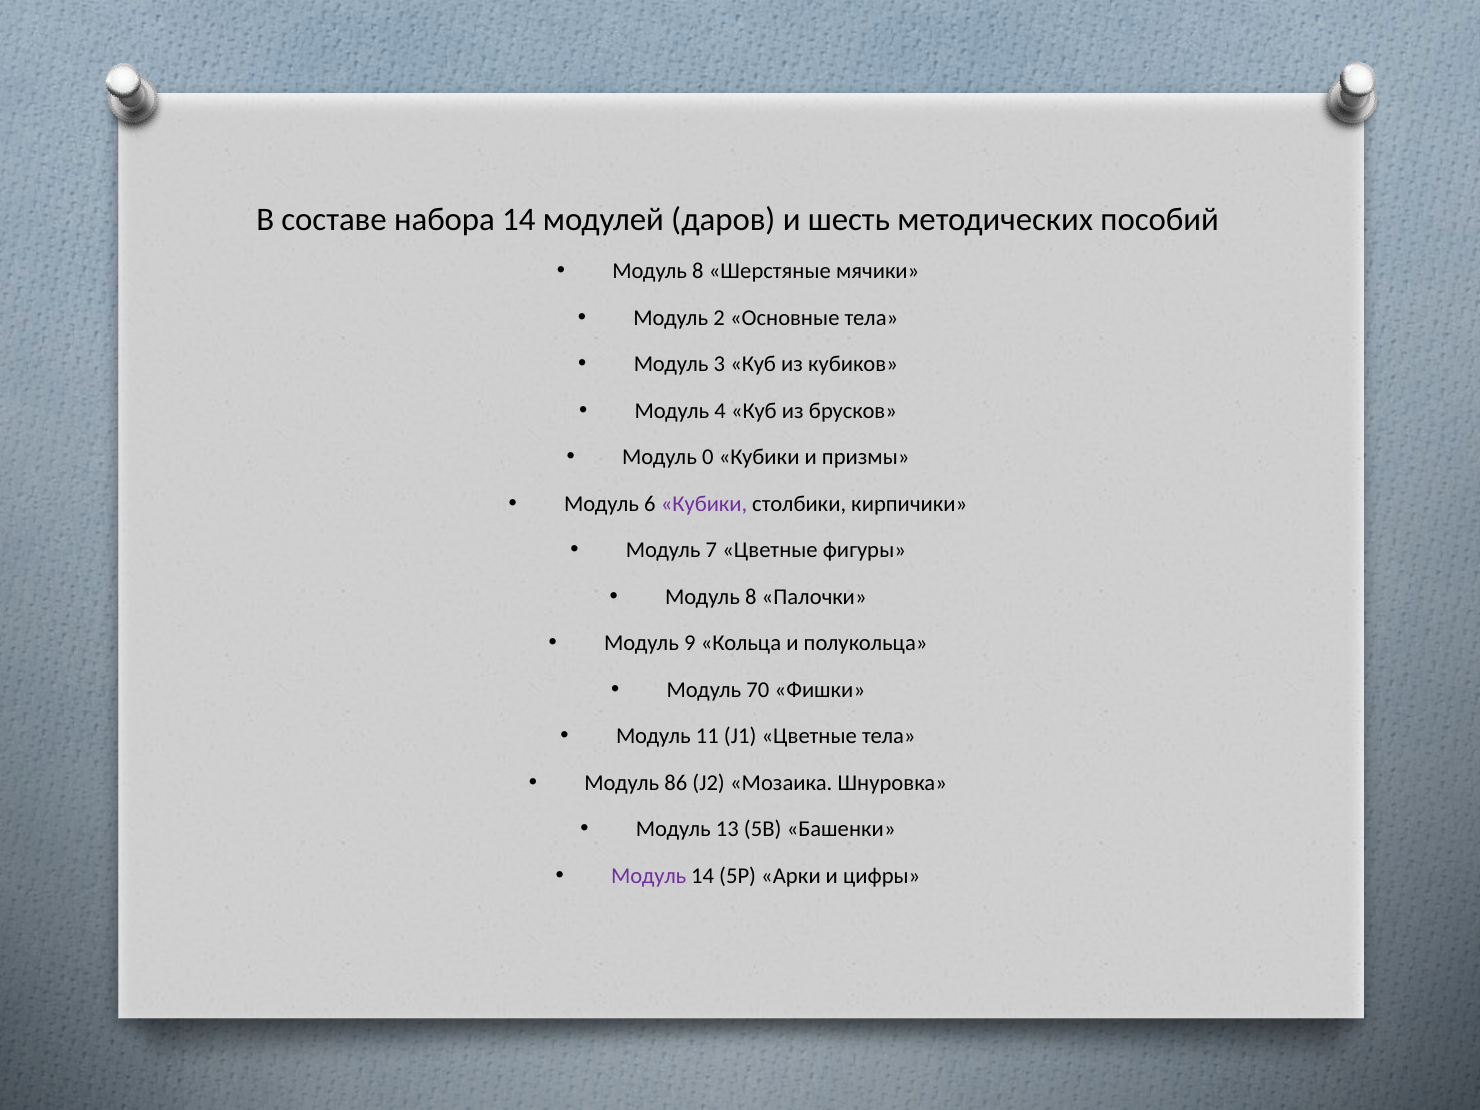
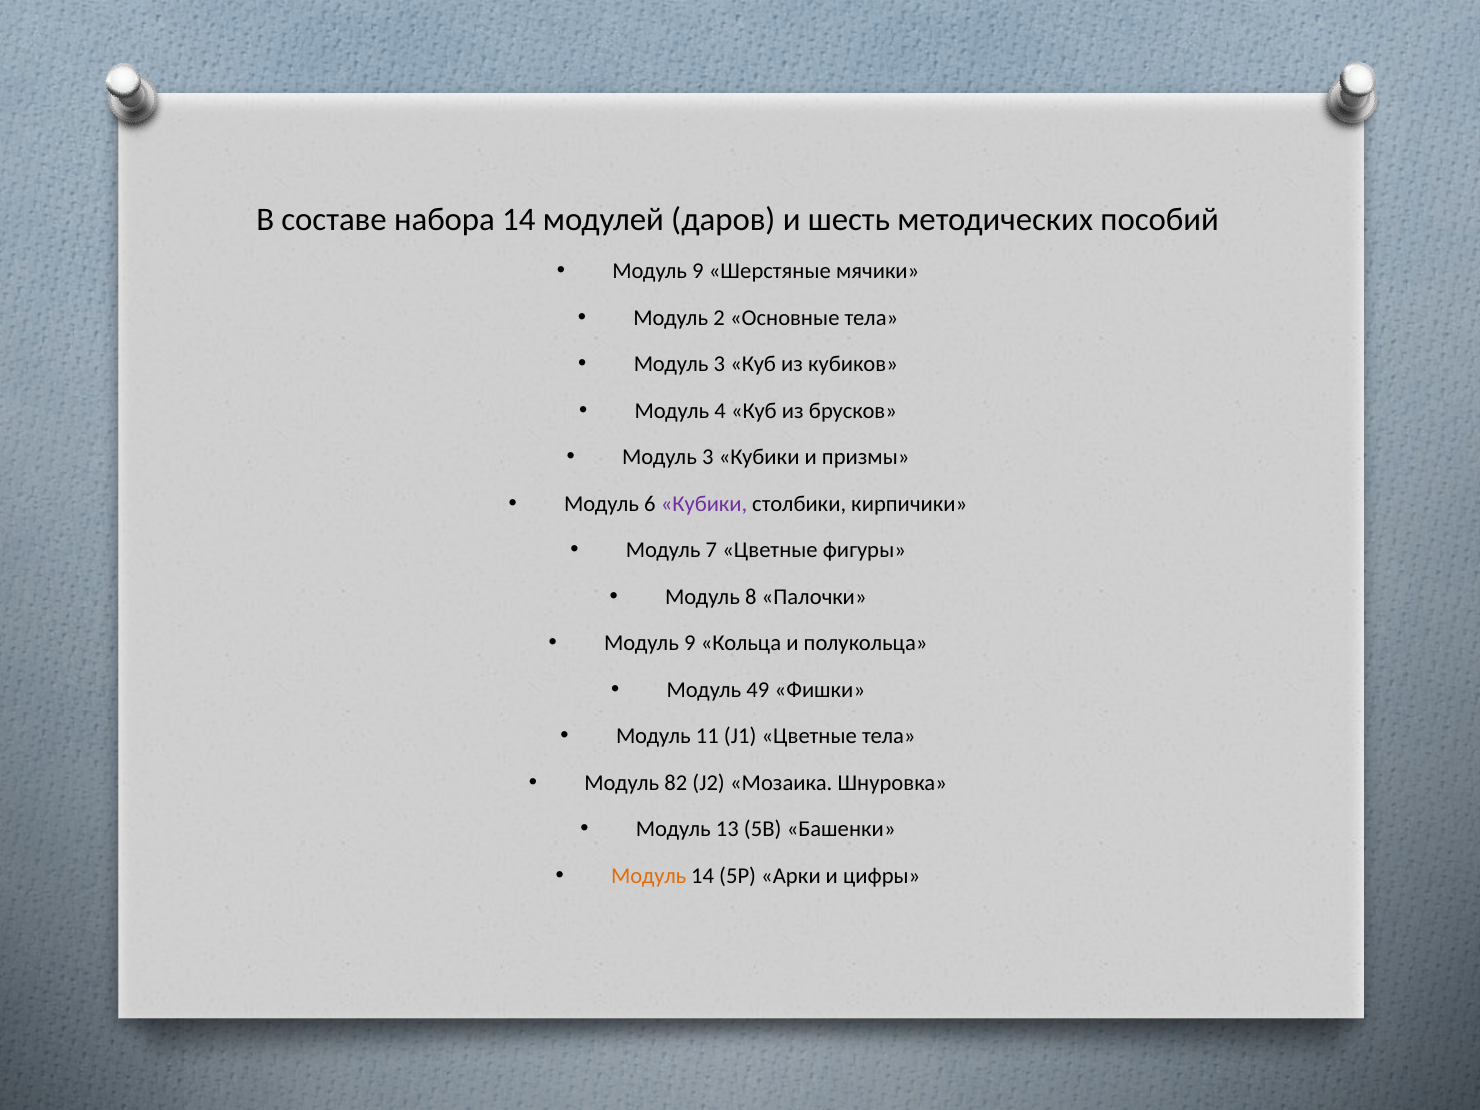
8: 8 -> 9 (698, 271)
0: 0 -> 3 (708, 457)
70: 70 -> 49 (758, 690)
86: 86 -> 82 (676, 783)
Модуль colour: purple -> orange (649, 876)
